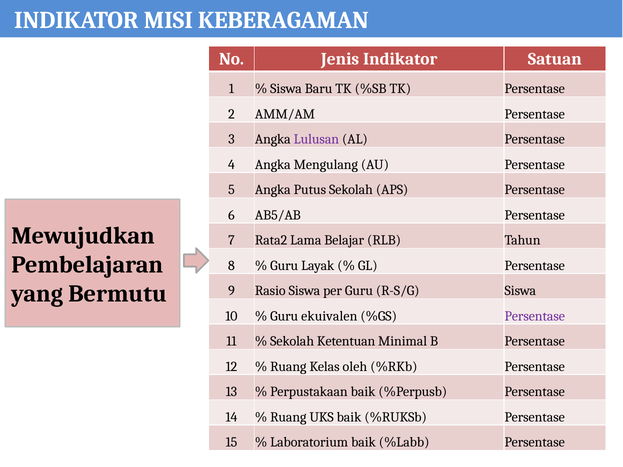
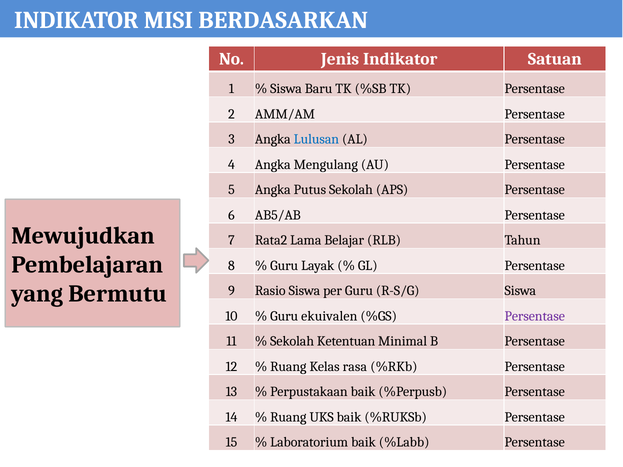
KEBERAGAMAN: KEBERAGAMAN -> BERDASARKAN (283, 20)
Lulusan colour: purple -> blue (316, 139)
oleh: oleh -> rasa (355, 367)
